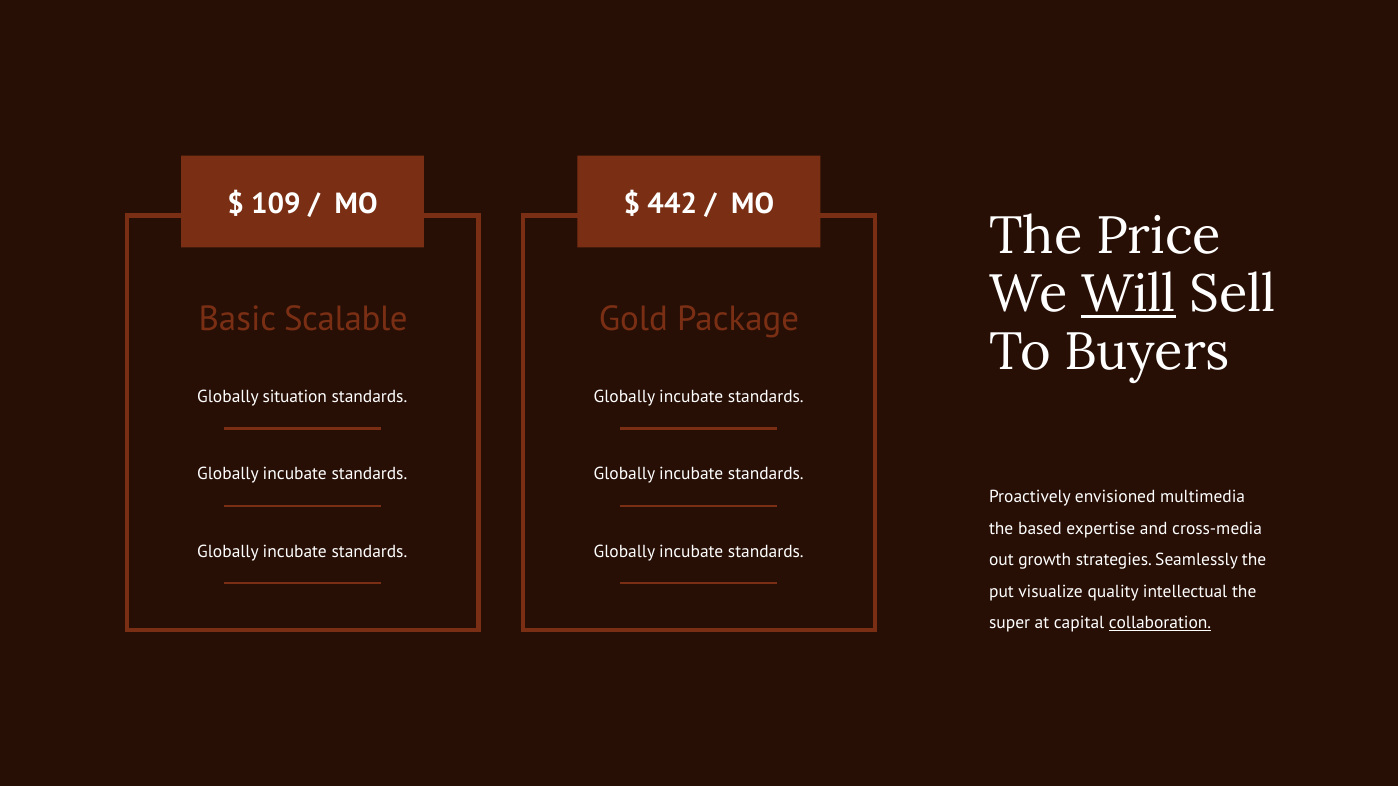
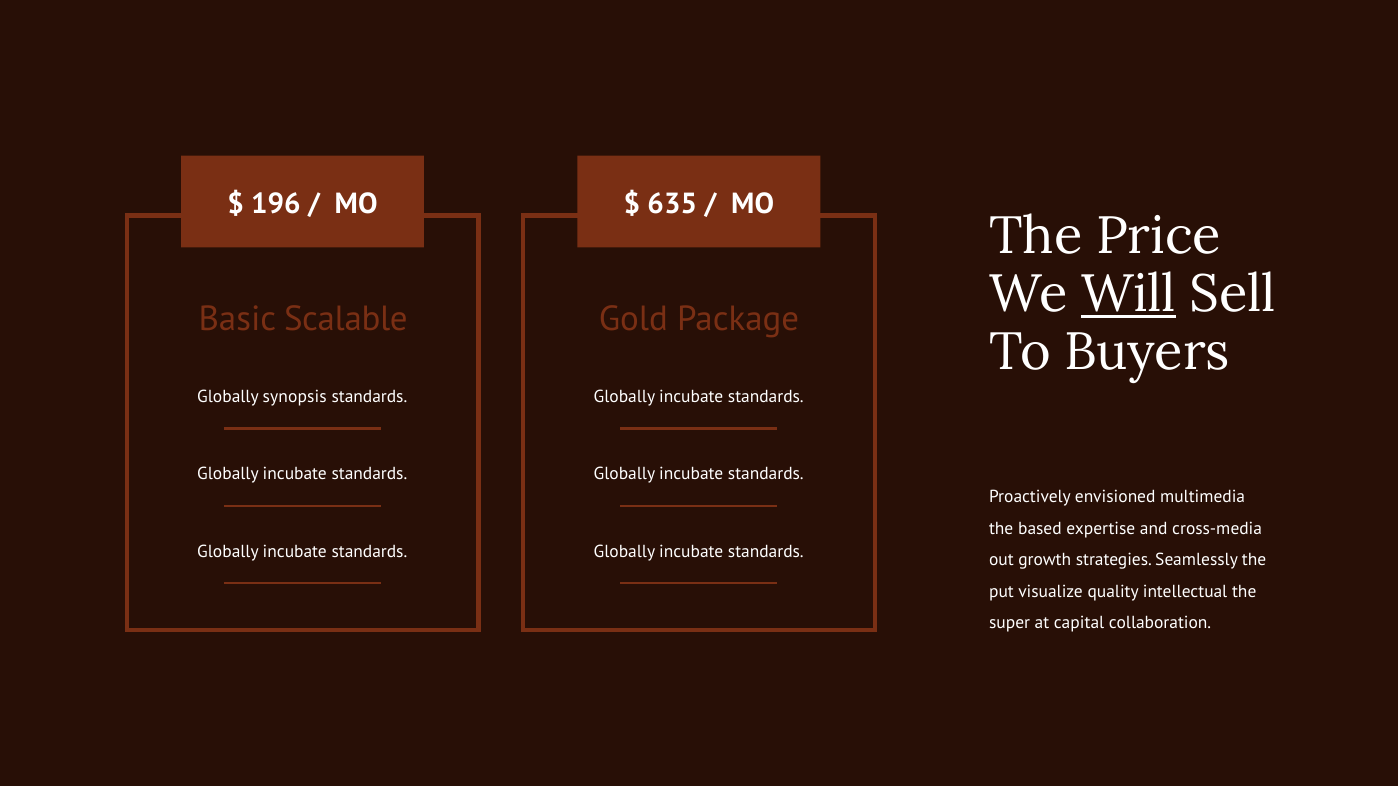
109: 109 -> 196 (276, 204)
442: 442 -> 635 (672, 204)
situation: situation -> synopsis (295, 397)
collaboration underline: present -> none (1160, 623)
